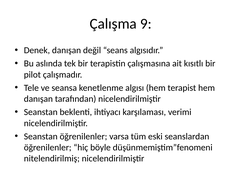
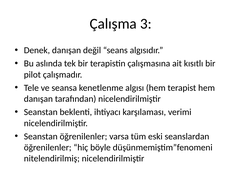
9: 9 -> 3 (146, 24)
